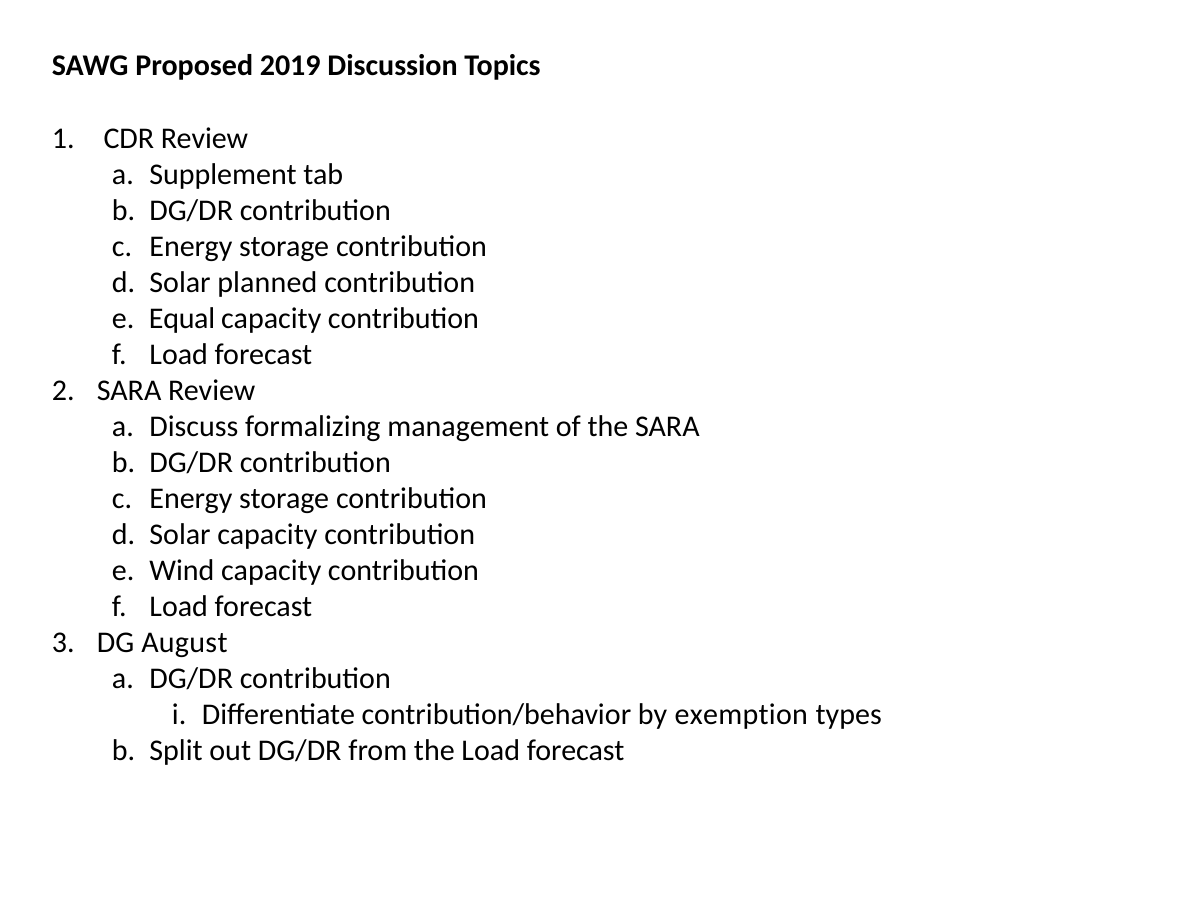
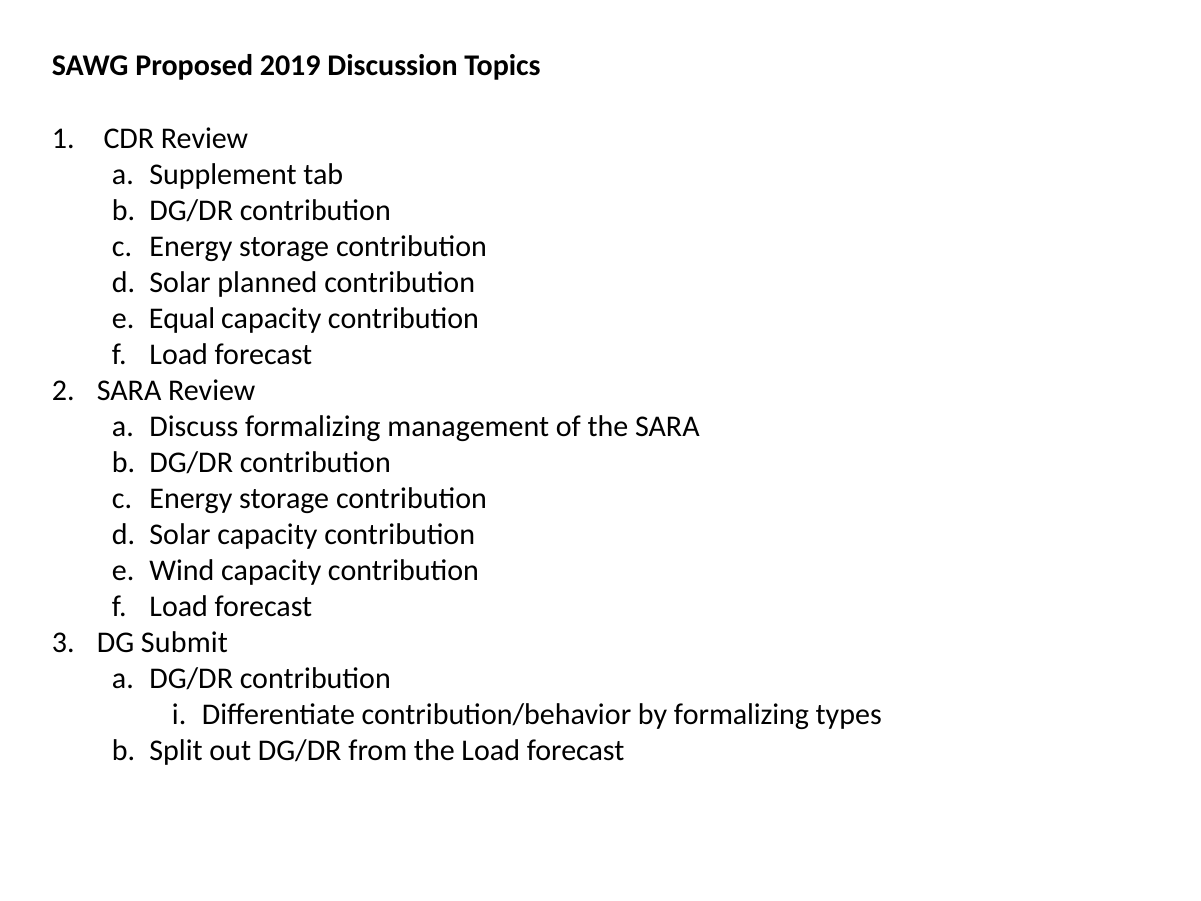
August: August -> Submit (184, 643)
by exemption: exemption -> formalizing (741, 715)
